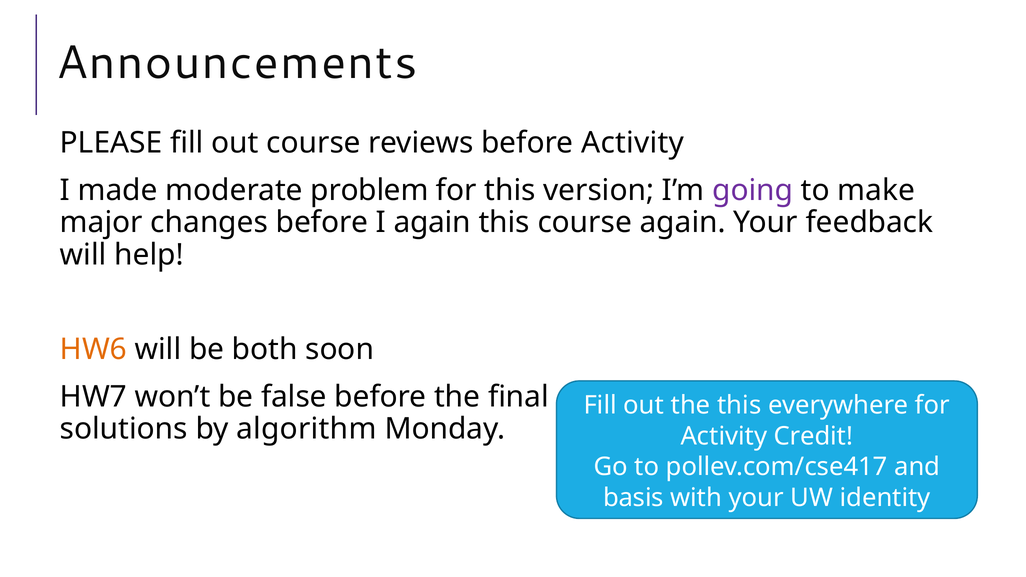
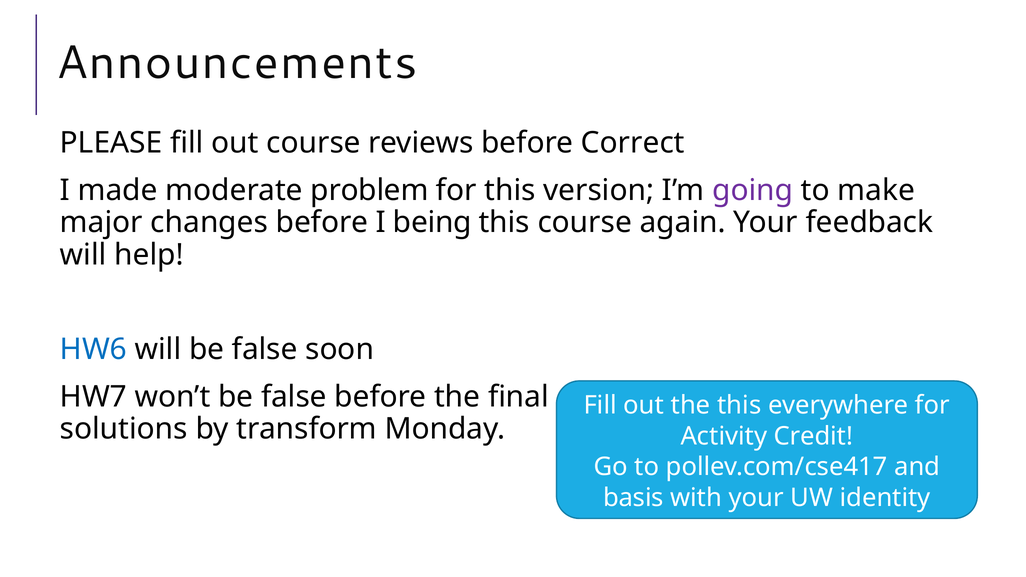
before Activity: Activity -> Correct (633, 143)
I again: again -> being (432, 223)
HW6 colour: orange -> blue (93, 350)
will be both: both -> false (265, 350)
algorithm: algorithm -> transform (307, 429)
